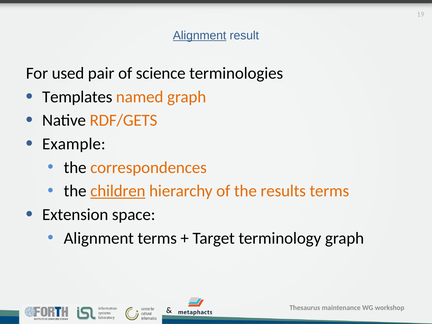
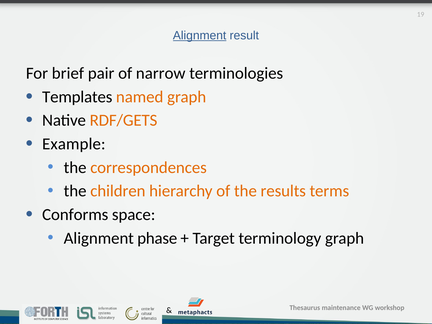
used: used -> brief (68, 73)
science: science -> narrow (161, 73)
children underline: present -> none (118, 191)
Extension: Extension -> Conforms (75, 215)
Alignment terms: terms -> phase (157, 238)
